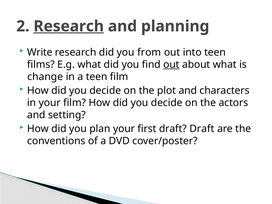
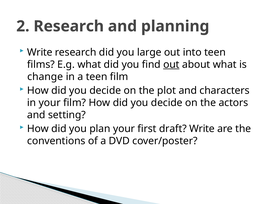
Research underline: present -> none (69, 26)
from: from -> large (149, 52)
draft Draft: Draft -> Write (202, 129)
